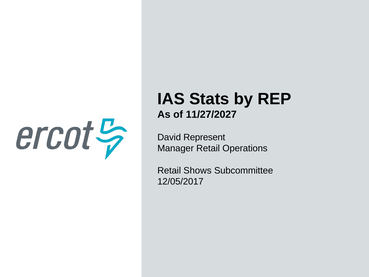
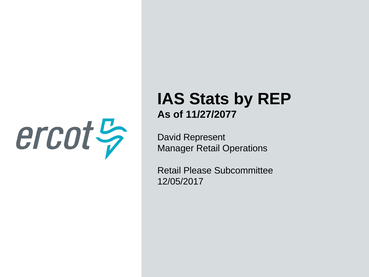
11/27/2027: 11/27/2027 -> 11/27/2077 (211, 114)
Shows: Shows -> Please (198, 170)
